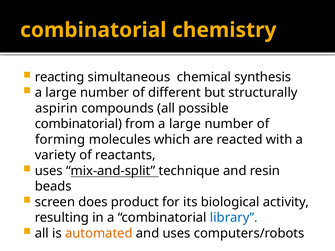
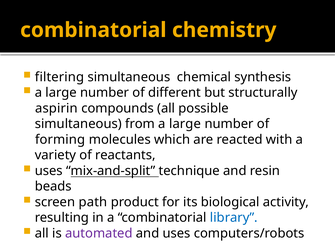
reacting: reacting -> filtering (59, 77)
combinatorial: combinatorial -> simultaneous (78, 124)
does: does -> path (93, 202)
automated colour: orange -> purple (99, 234)
